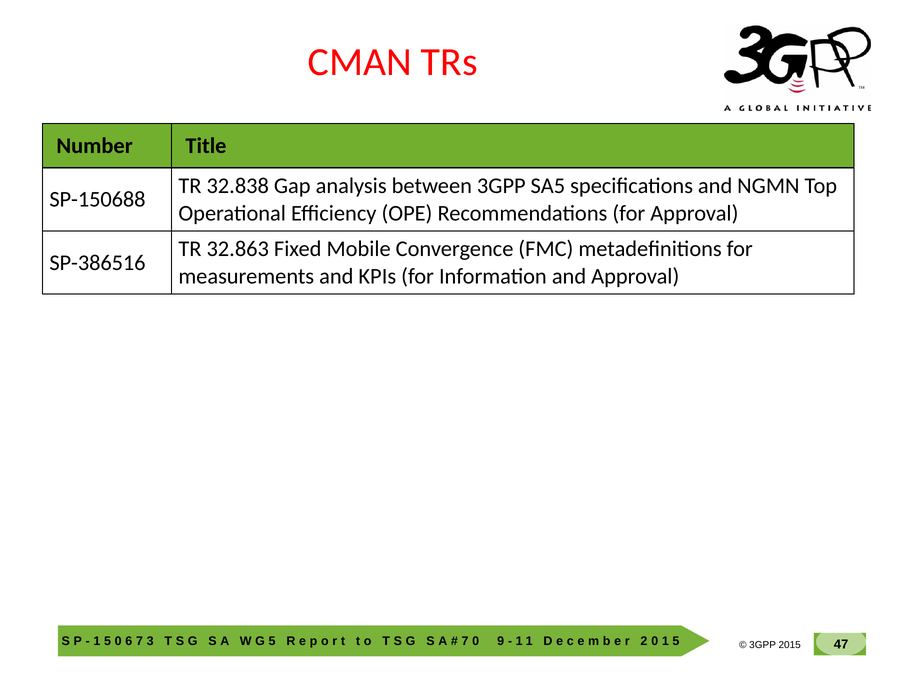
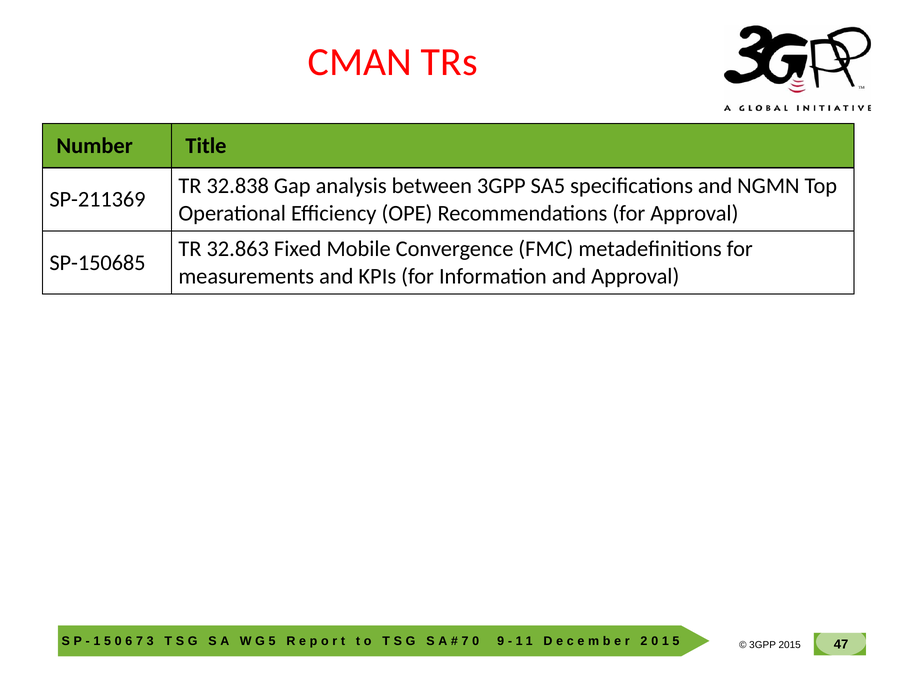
SP-150688: SP-150688 -> SP-211369 (97, 200)
SP-386516: SP-386516 -> SP-150685 (97, 263)
